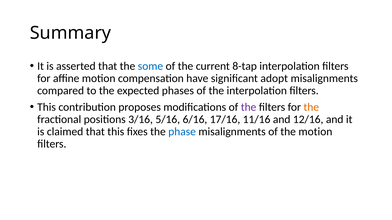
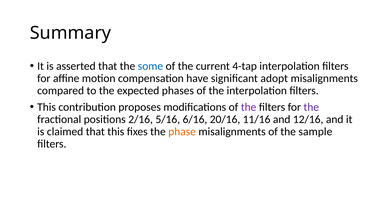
8-tap: 8-tap -> 4-tap (245, 66)
the colour: orange -> purple (311, 107)
3/16: 3/16 -> 2/16 (141, 120)
17/16: 17/16 -> 20/16 (225, 120)
phase colour: blue -> orange (182, 132)
the motion: motion -> sample (315, 132)
